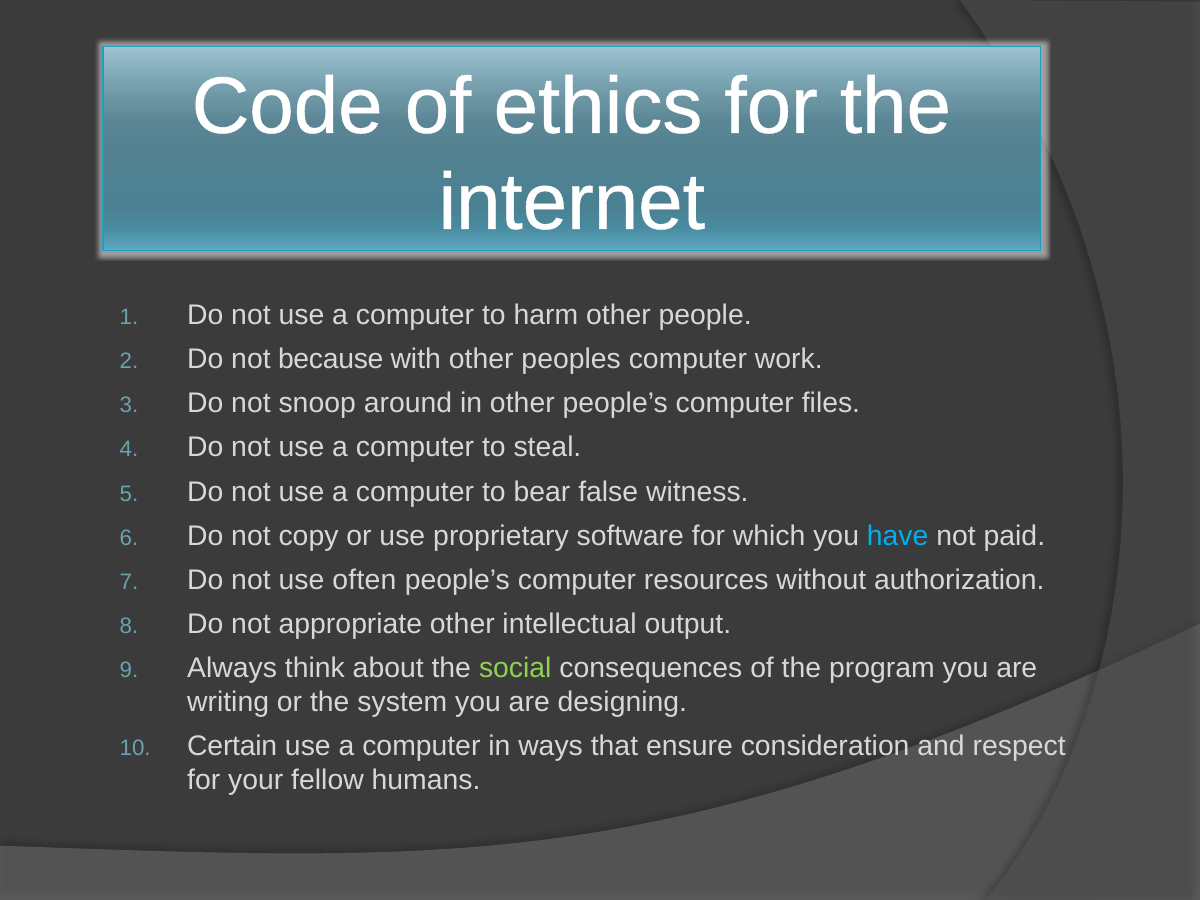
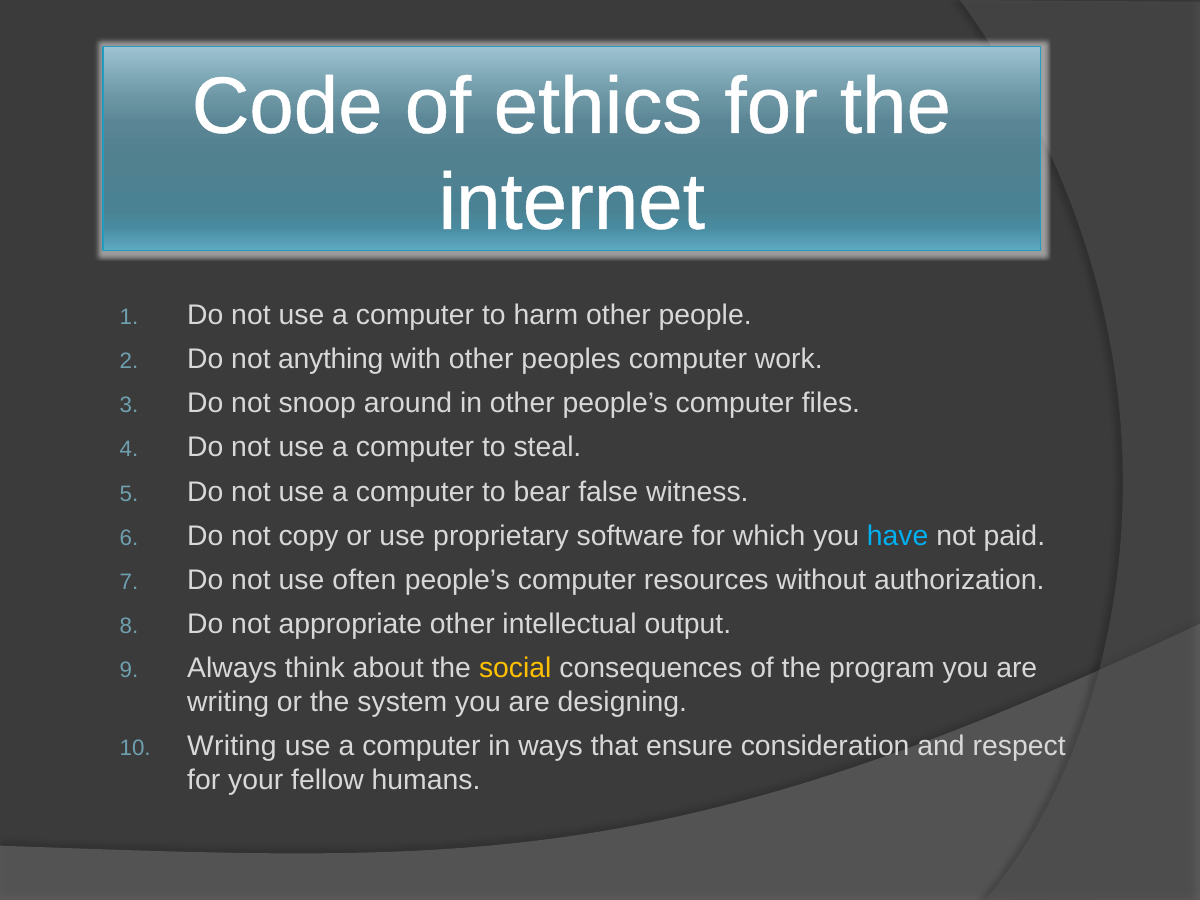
because: because -> anything (331, 360)
social colour: light green -> yellow (515, 668)
Certain: Certain -> Writing (232, 746)
